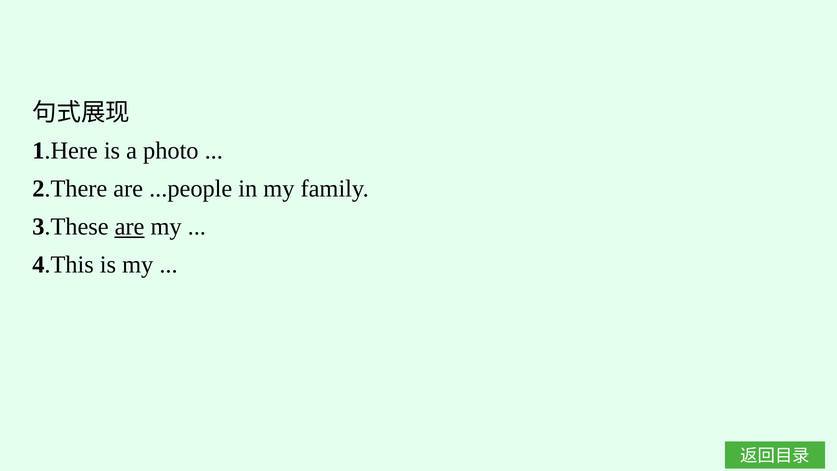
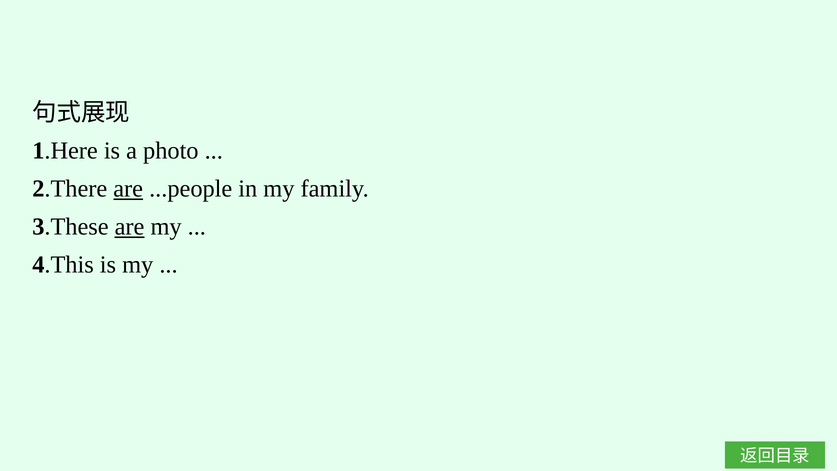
are underline: none -> present (128, 189)
